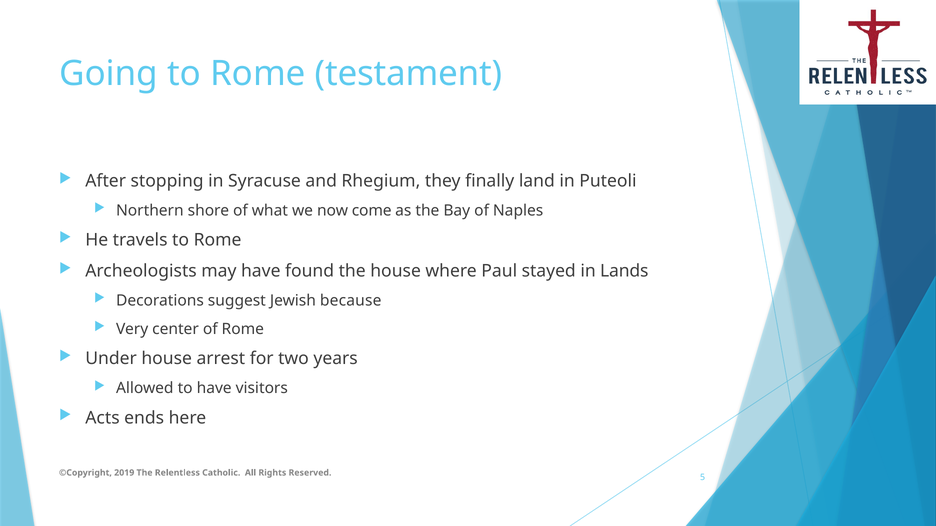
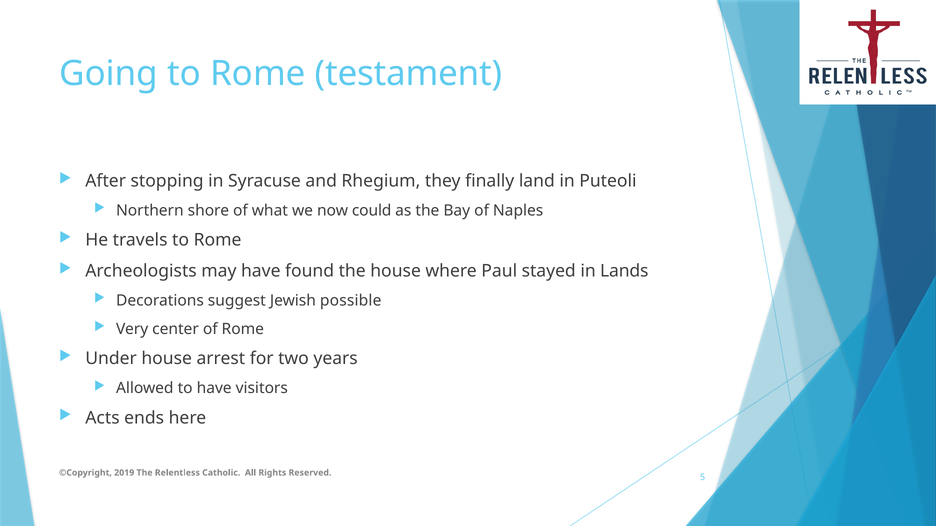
come: come -> could (372, 211)
because: because -> possible (351, 301)
